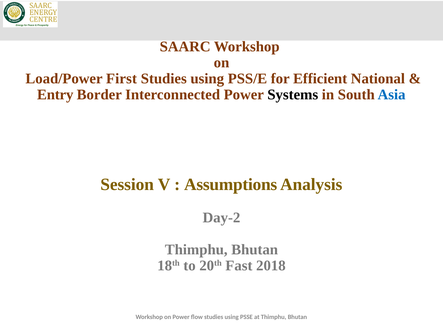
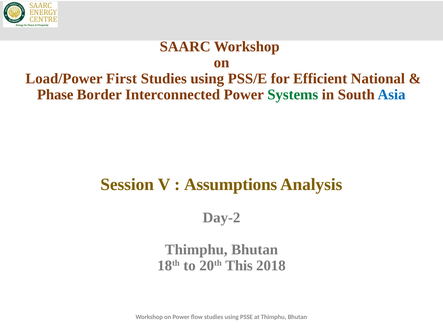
Entry: Entry -> Phase (55, 95)
Systems colour: black -> green (293, 95)
Fast: Fast -> This (239, 266)
